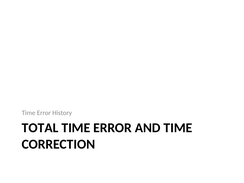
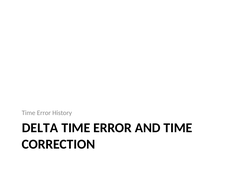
TOTAL: TOTAL -> DELTA (40, 128)
